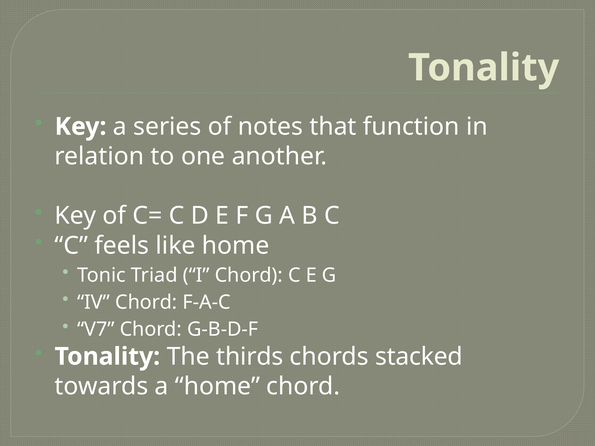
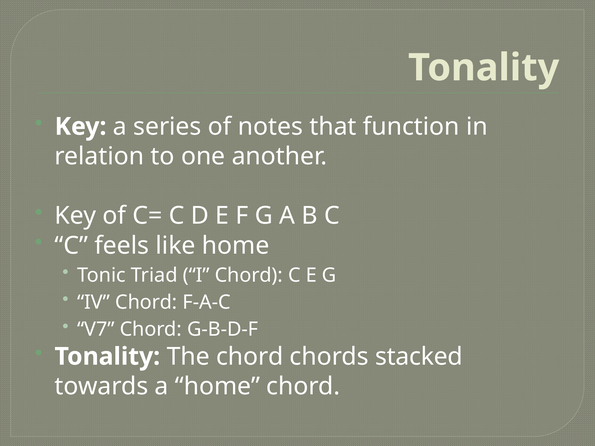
The thirds: thirds -> chord (250, 357)
